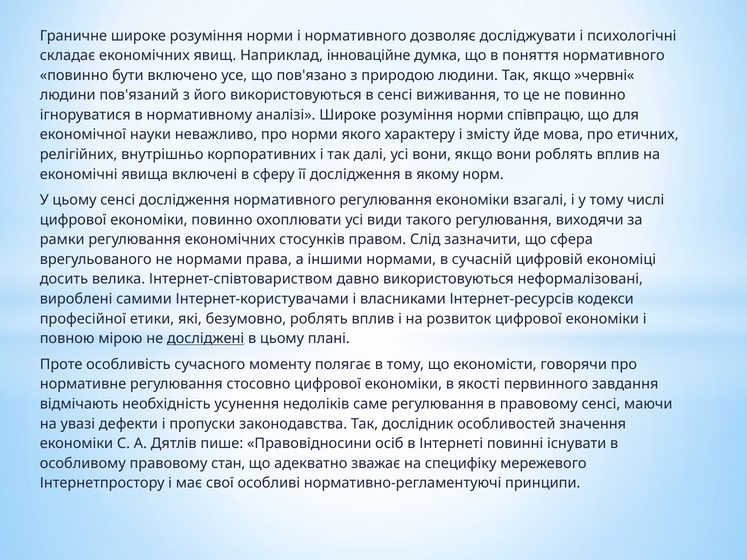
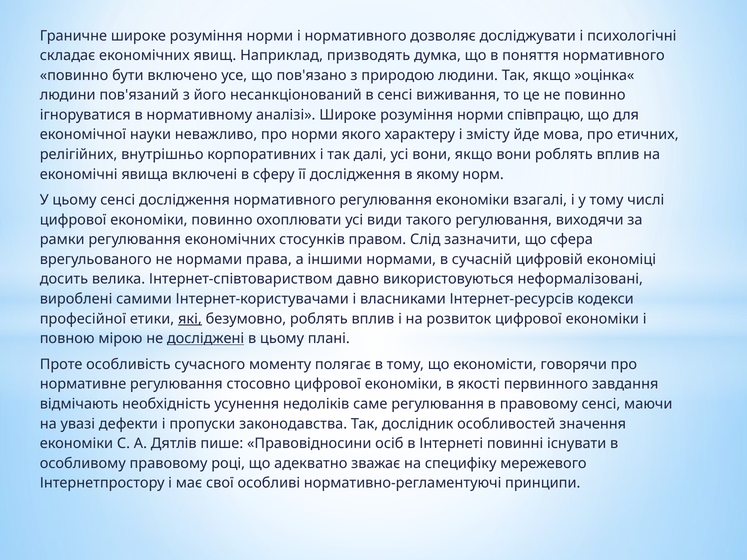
інноваційне: інноваційне -> призводять (369, 56)
»червні«: »червні« -> »оцінка« (604, 75)
його використовуються: використовуються -> несанкціонований (296, 95)
які underline: none -> present (190, 319)
стан: стан -> році (228, 463)
